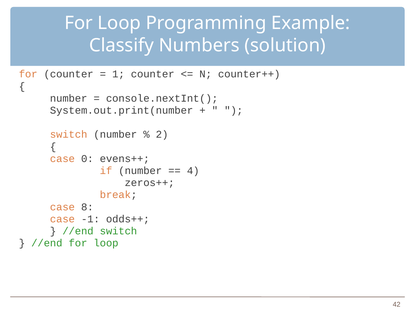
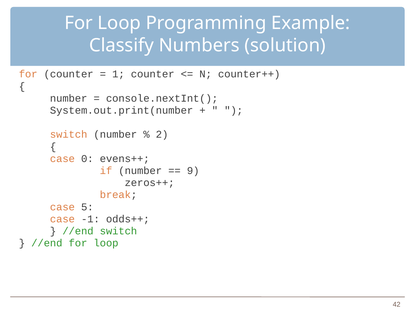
4: 4 -> 9 (193, 170)
8: 8 -> 5 (87, 206)
